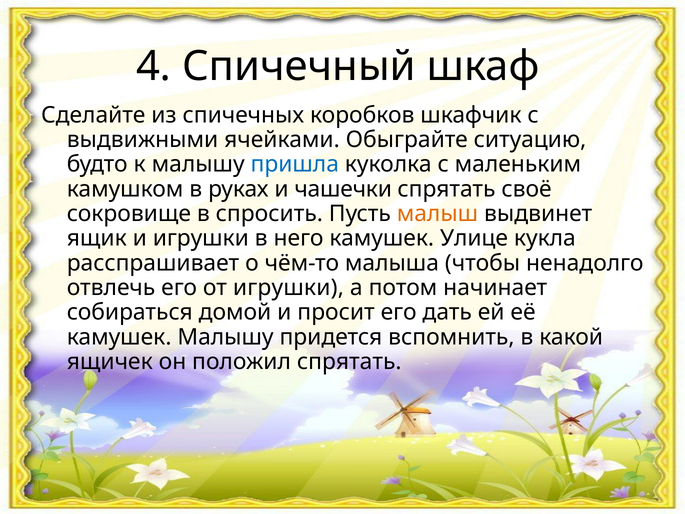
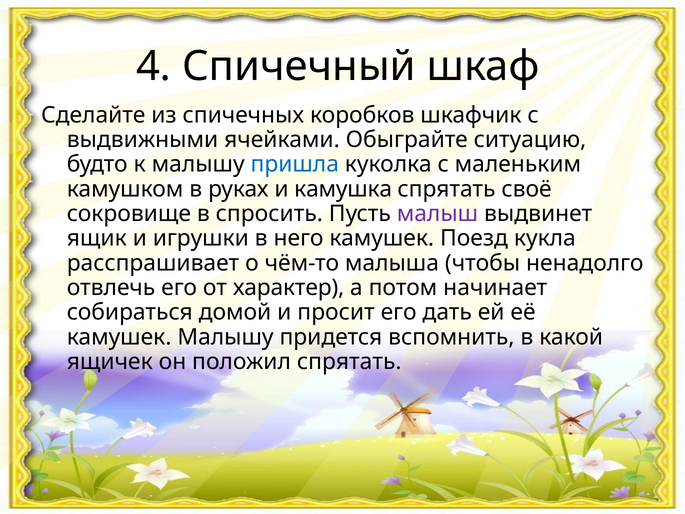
чашечки: чашечки -> камушка (343, 189)
малыш colour: orange -> purple (437, 214)
Улице: Улице -> Поезд (474, 238)
от игрушки: игрушки -> характер (289, 288)
